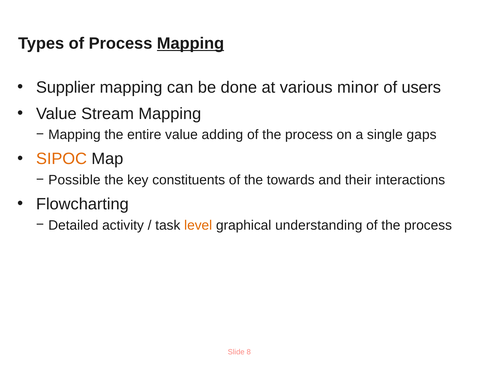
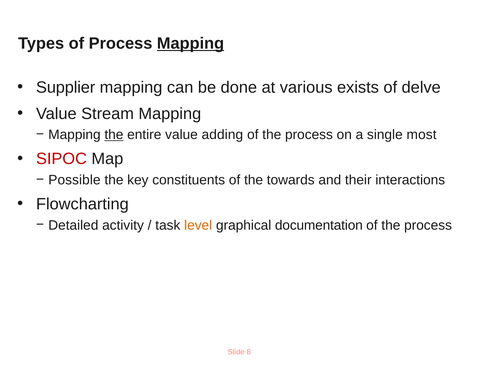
minor: minor -> exists (358, 88)
users: users -> delve (421, 88)
the underline: none -> present (114, 135)
gaps: gaps -> most (422, 135)
SIPOC colour: orange -> red (61, 159)
understanding: understanding -> documentation (319, 225)
